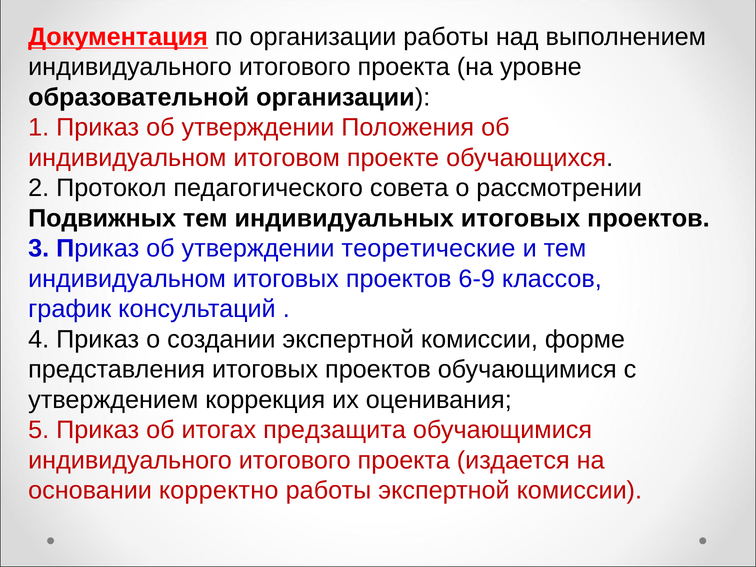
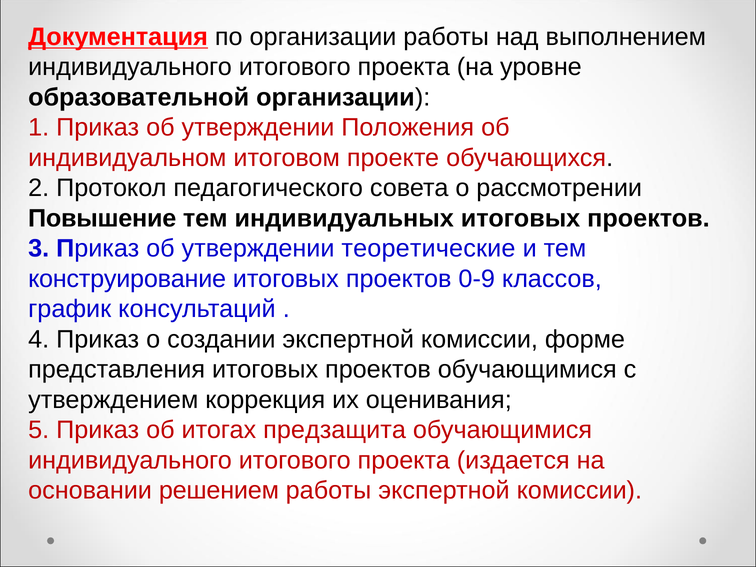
Подвижных: Подвижных -> Повышение (102, 218)
индивидуальном: индивидуальном -> конструирование (127, 279)
6-9: 6-9 -> 0-9 (477, 279)
корректно: корректно -> решением (219, 490)
